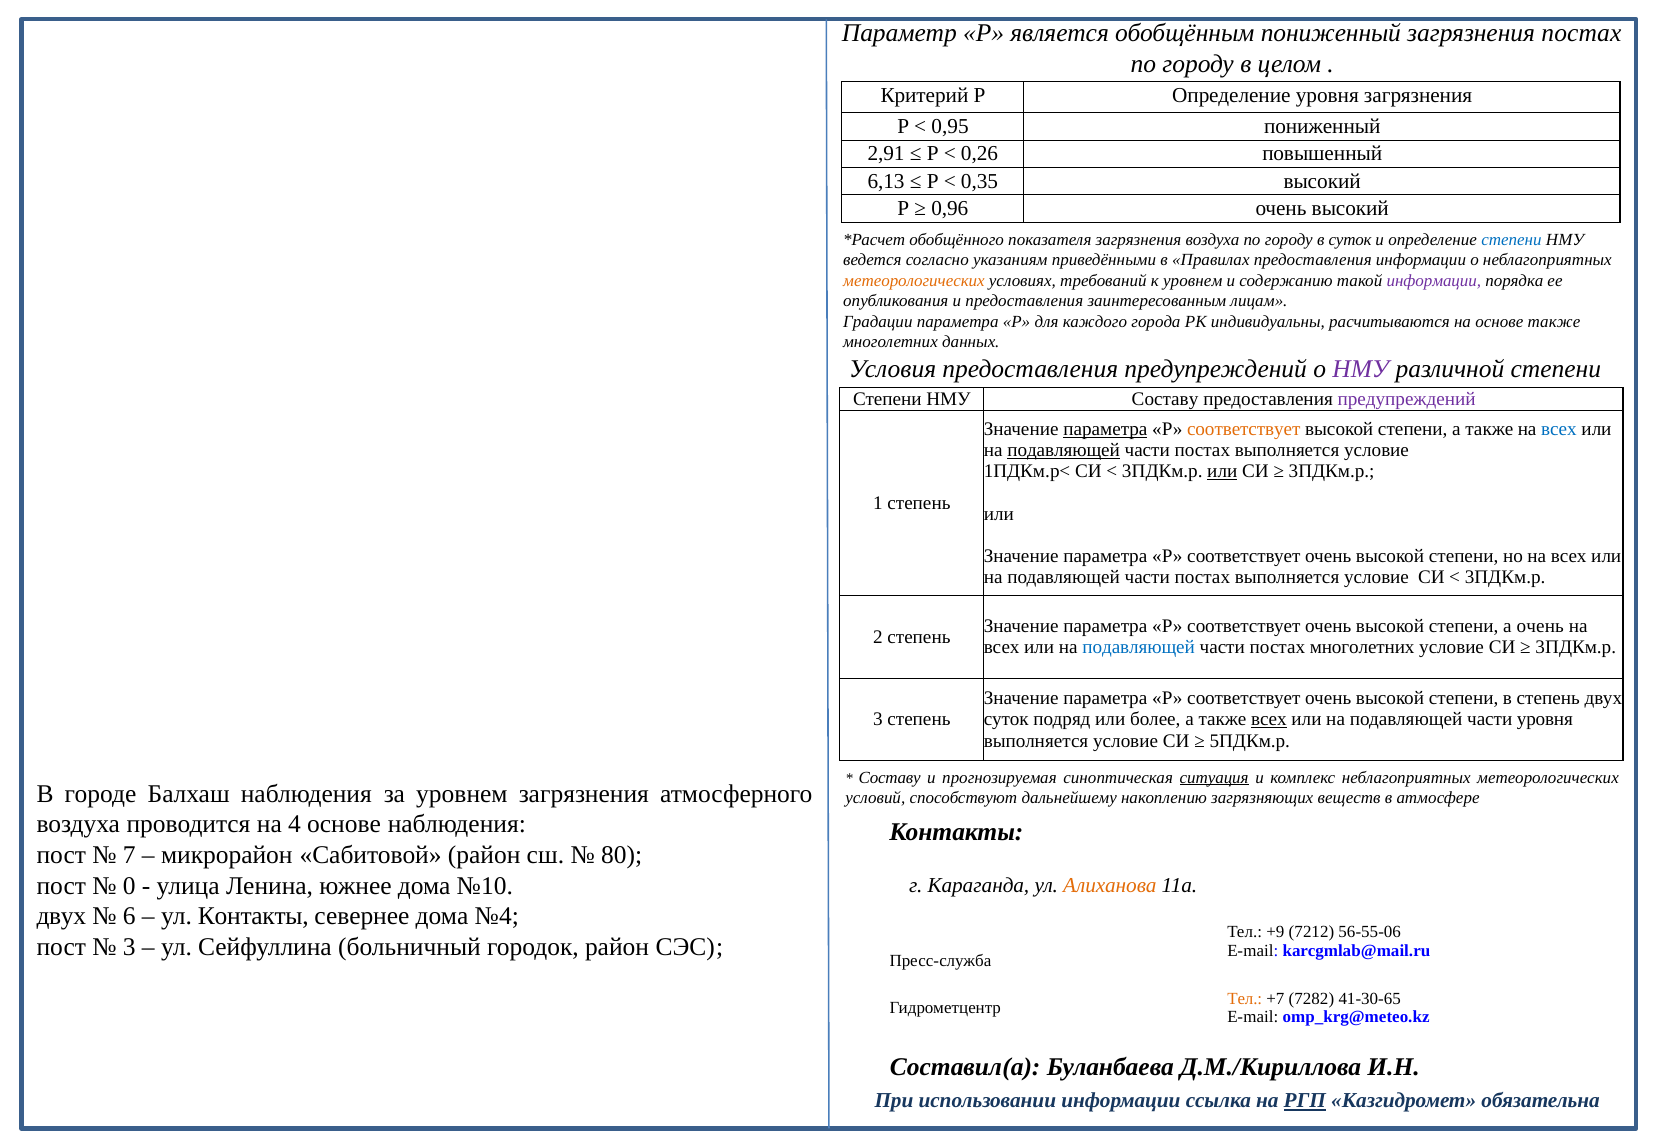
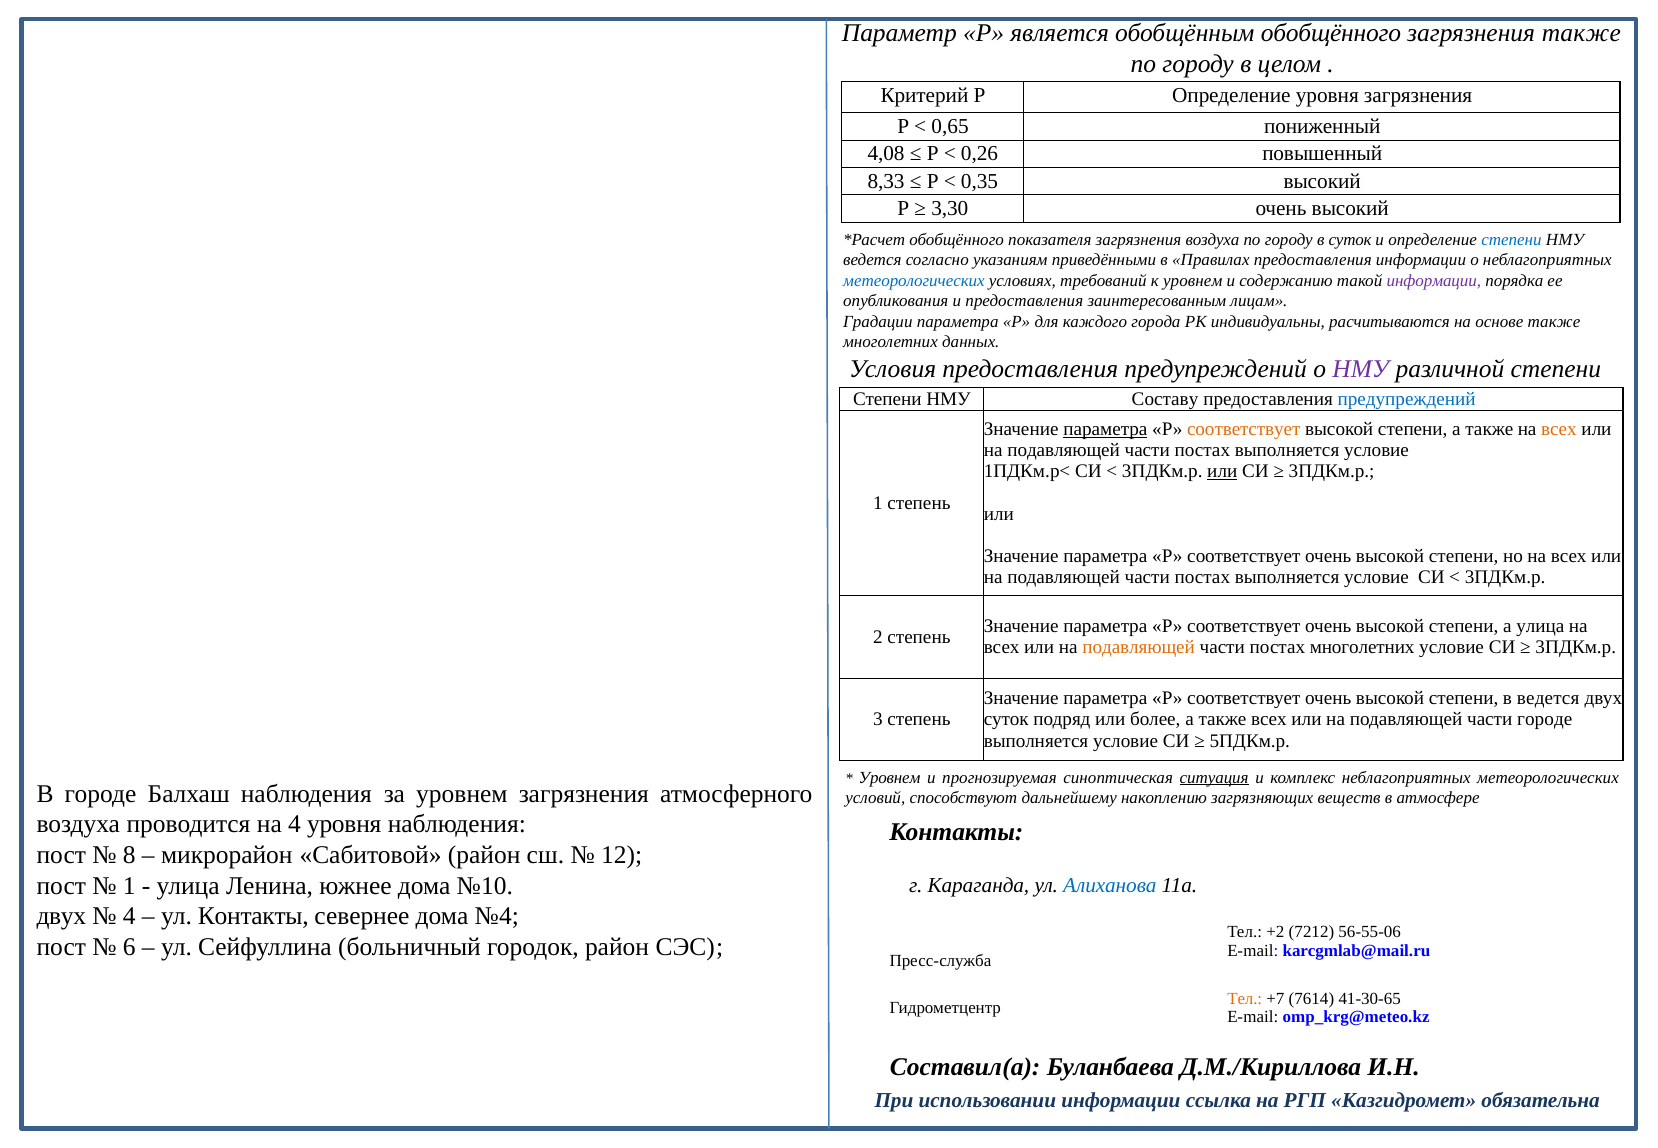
обобщённым пониженный: пониженный -> обобщённого (1331, 34)
загрязнения постах: постах -> также (1581, 34)
0,95: 0,95 -> 0,65 (950, 126)
2,91: 2,91 -> 4,08 (886, 154)
6,13: 6,13 -> 8,33 (886, 181)
0,96: 0,96 -> 3,30 (950, 208)
метеорологических colour: orange -> blue (914, 281)
предупреждений colour: purple -> blue (1407, 399)
всех colour: blue -> orange (1559, 429)
подавляющей underline: present -> none (1064, 450)
а очень: очень -> улица (1540, 626)
подавляющей colour: blue -> orange (1139, 647)
в степень: степень -> ведется (1548, 698)
всех underline: present -> none (1269, 720)
части уровня: уровня -> городе (1545, 720)
Составу: Составу -> Уровнем (890, 777)
4 основе: основе -> уровня (344, 824)
7: 7 -> 8 (129, 855)
80: 80 -> 12 (622, 855)
0: 0 -> 1 (129, 886)
Алиханова colour: orange -> blue (1110, 885)
6: 6 -> 4 (129, 916)
+9: +9 -> +2 (1275, 932)
3: 3 -> 6 (129, 947)
7282: 7282 -> 7614 (1311, 998)
РГП underline: present -> none (1305, 1101)
